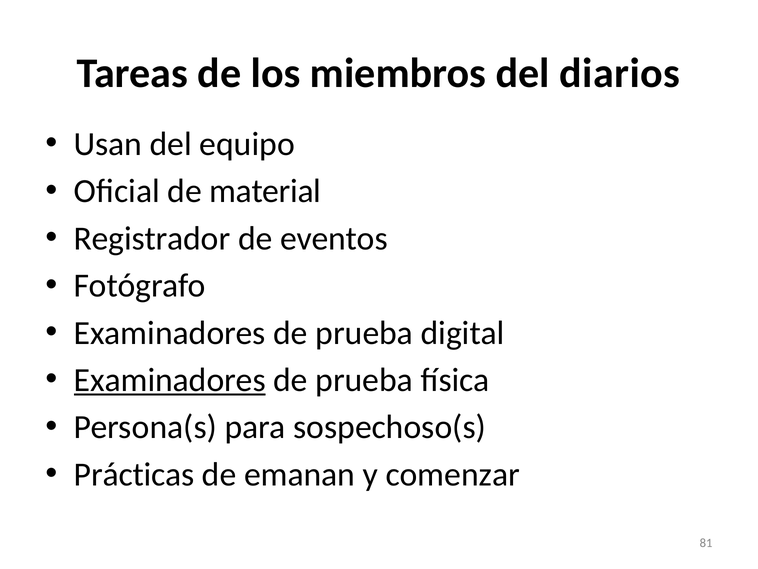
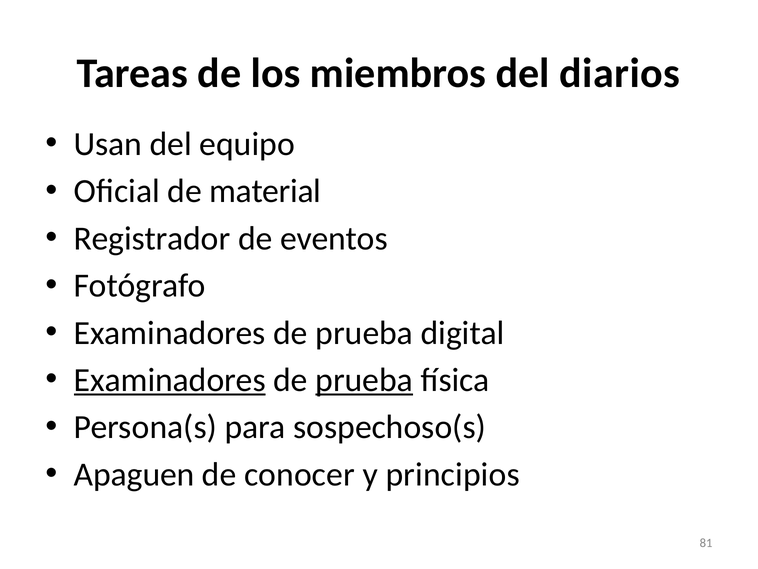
prueba underline: none -> present (364, 380)
Prácticas: Prácticas -> Apaguen (134, 474)
emanan: emanan -> conocer (299, 474)
comenzar: comenzar -> principios (453, 474)
